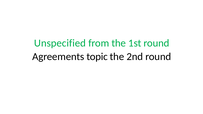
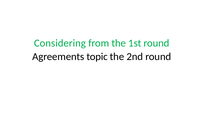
Unspecified: Unspecified -> Considering (60, 43)
